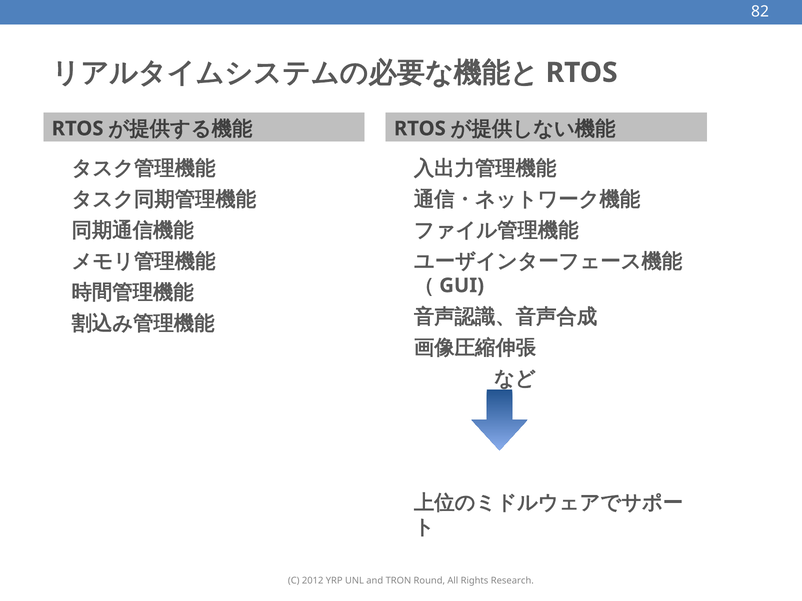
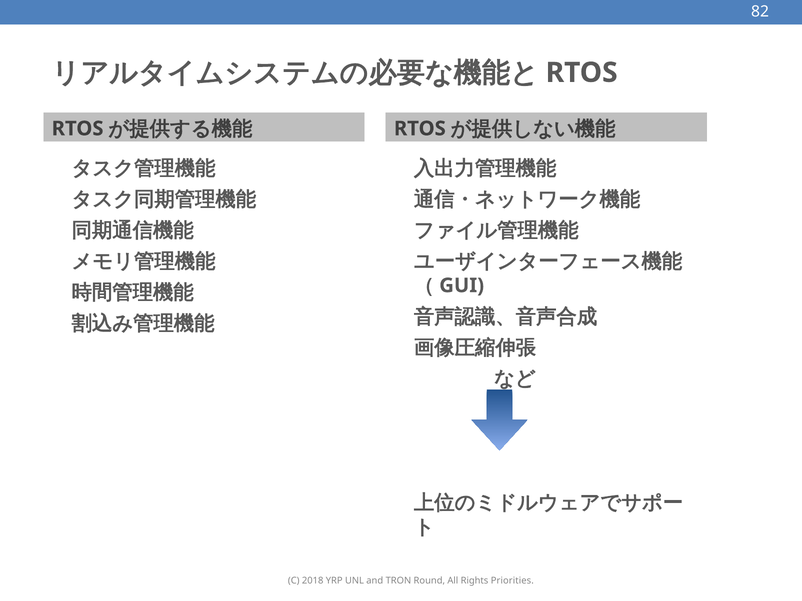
2012: 2012 -> 2018 (313, 581)
Research: Research -> Priorities (512, 581)
